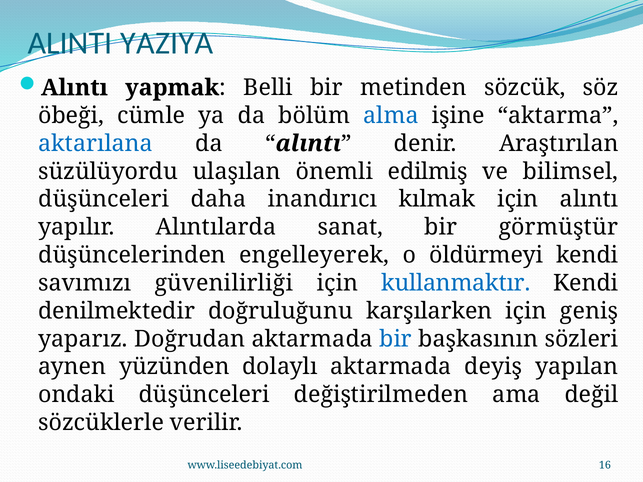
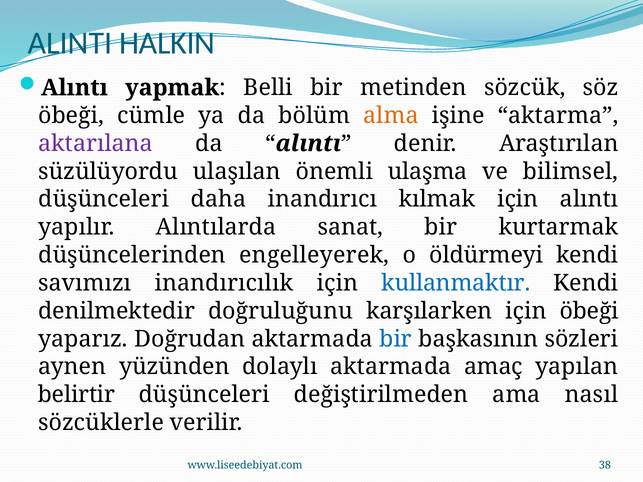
YAZIYA: YAZIYA -> HALKIN (167, 43)
alma colour: blue -> orange (391, 116)
aktarılana colour: blue -> purple (96, 144)
edilmiş: edilmiş -> ulaşma (428, 171)
görmüştür: görmüştür -> kurtarmak (558, 227)
güvenilirliği: güvenilirliği -> inandırıcılık (224, 283)
için geniş: geniş -> öbeği (589, 311)
deyiş: deyiş -> amaç (493, 367)
ondaki: ondaki -> belirtir (77, 395)
değil: değil -> nasıl (591, 395)
16: 16 -> 38 (605, 465)
